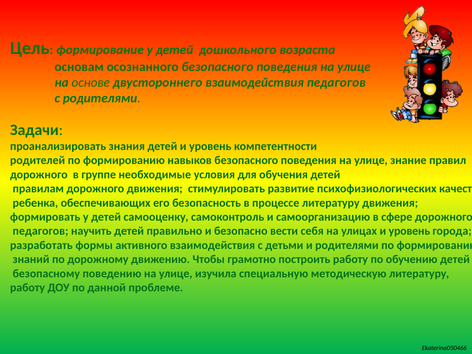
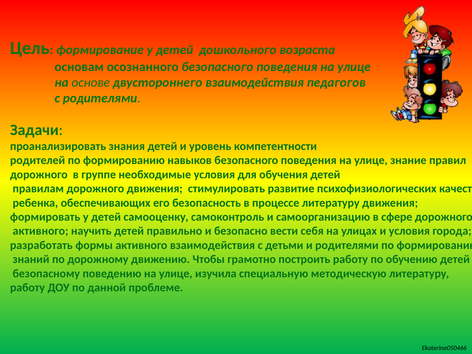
педагогов: педагогов -> активного (41, 231)
улицах и уровень: уровень -> условия (409, 231)
